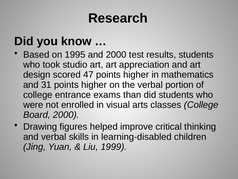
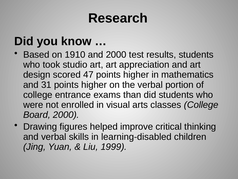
1995: 1995 -> 1910 (75, 55)
